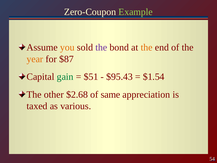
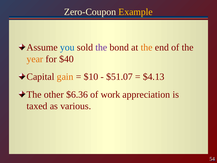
Example colour: light green -> yellow (136, 12)
you colour: orange -> blue (67, 47)
$87: $87 -> $40 (66, 59)
gain colour: green -> orange (65, 77)
$51: $51 -> $10 (91, 77)
$95.43: $95.43 -> $51.07 (119, 77)
$1.54: $1.54 -> $4.13 (154, 77)
$2.68: $2.68 -> $6.36 (77, 94)
same: same -> work (110, 94)
